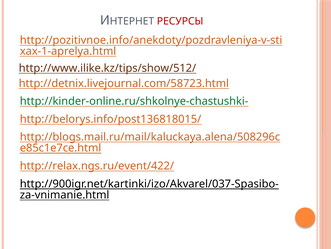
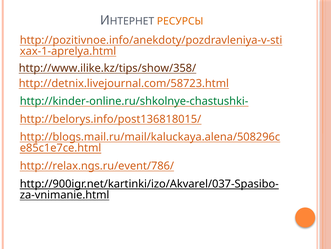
РЕСУРСЫ colour: red -> orange (180, 21)
http://www.ilike.kz/tips/show/512/: http://www.ilike.kz/tips/show/512/ -> http://www.ilike.kz/tips/show/358/ (107, 68)
http://relax.ngs.ru/event/422/: http://relax.ngs.ru/event/422/ -> http://relax.ngs.ru/event/786/ (97, 165)
